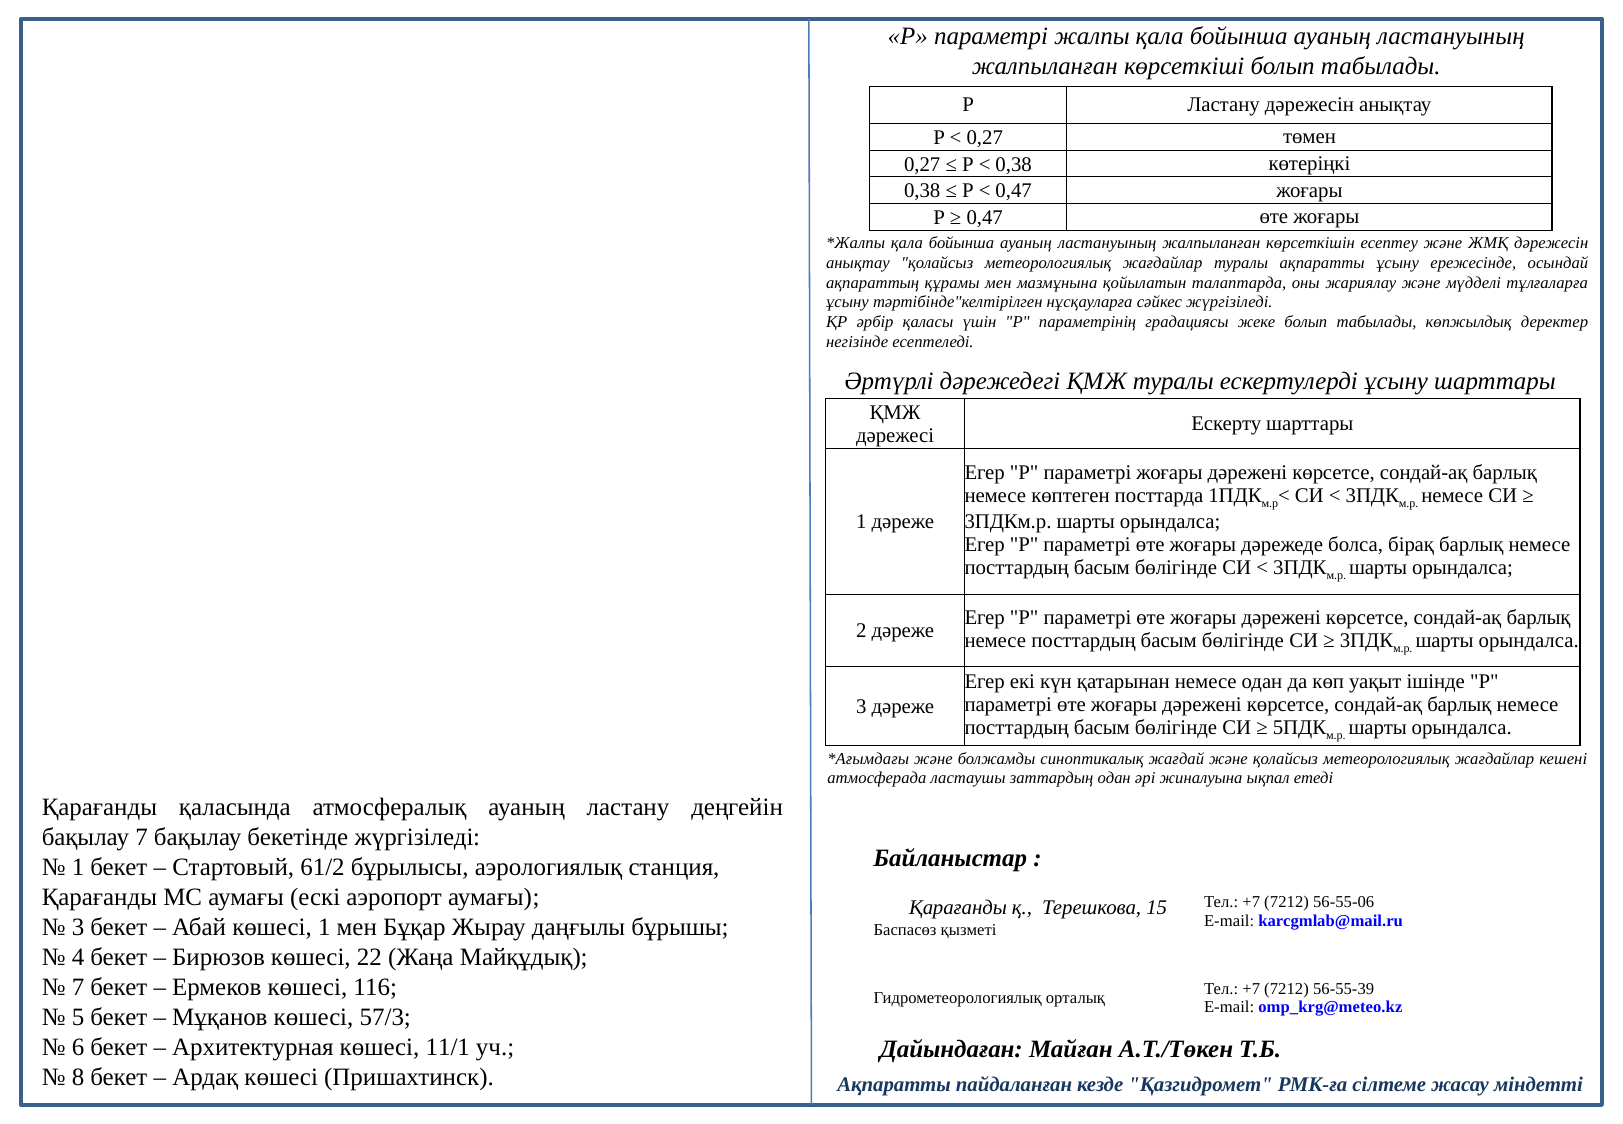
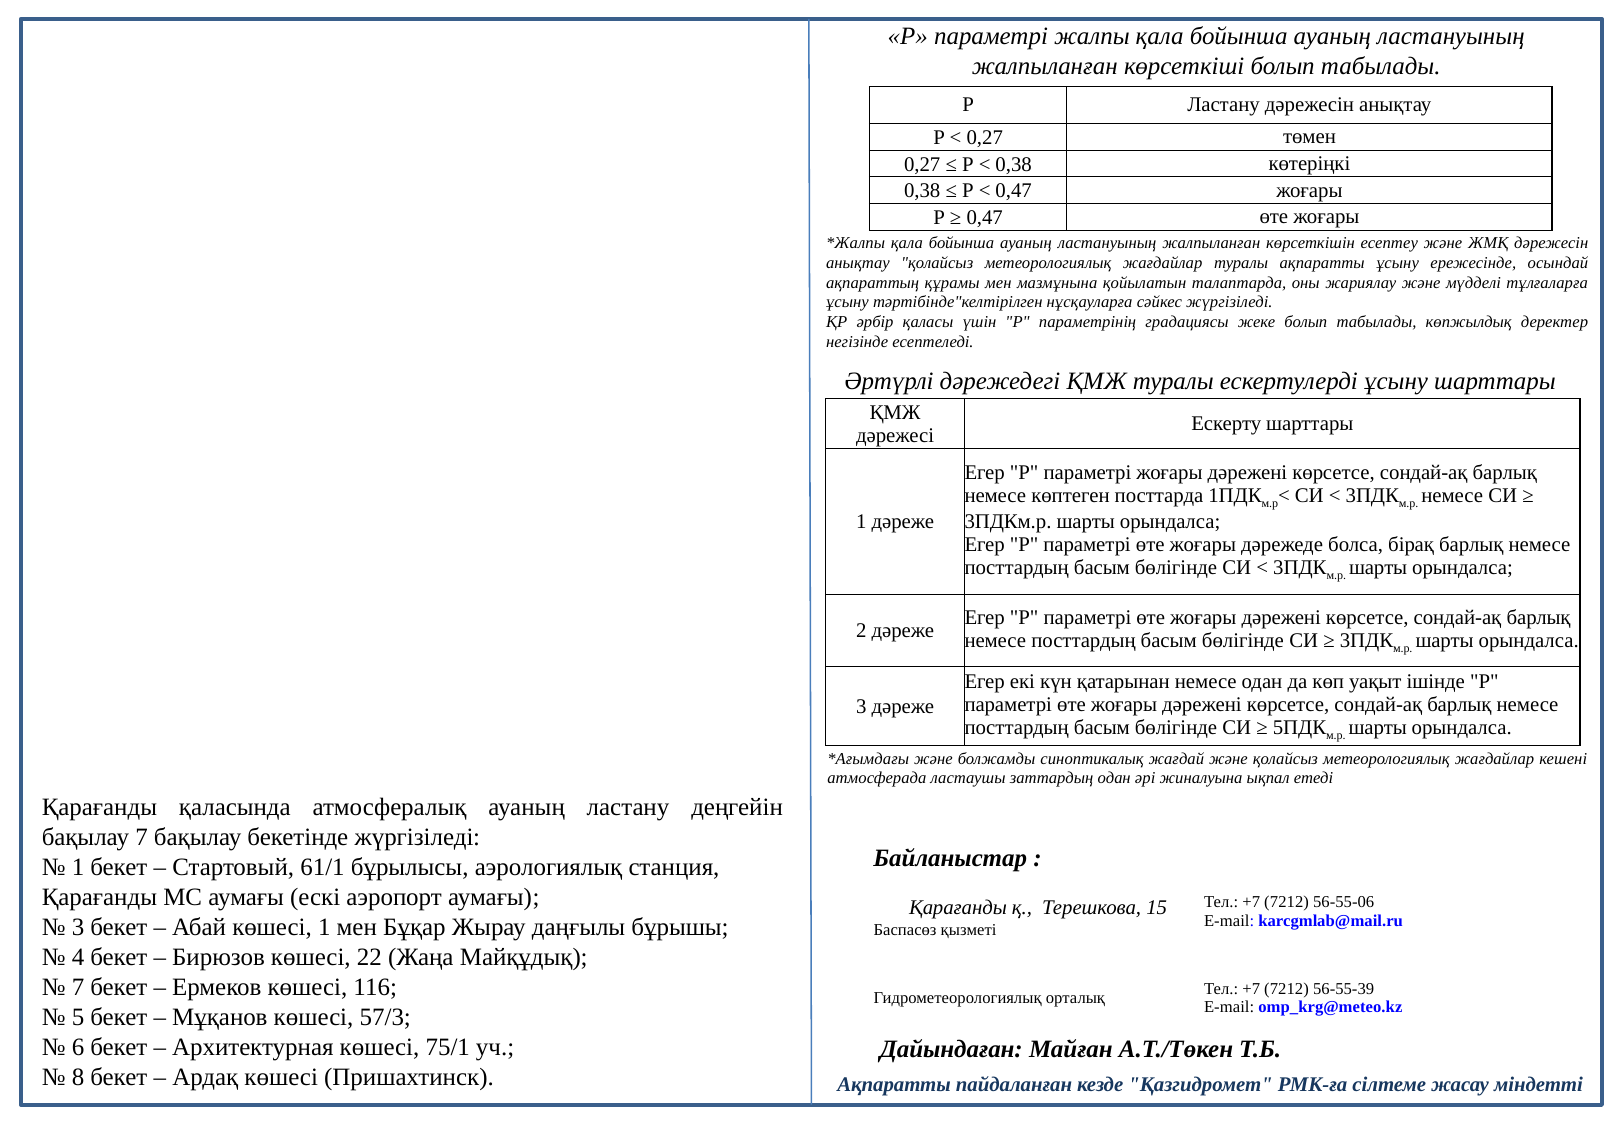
61/2: 61/2 -> 61/1 (322, 867)
11/1: 11/1 -> 75/1 (448, 1047)
